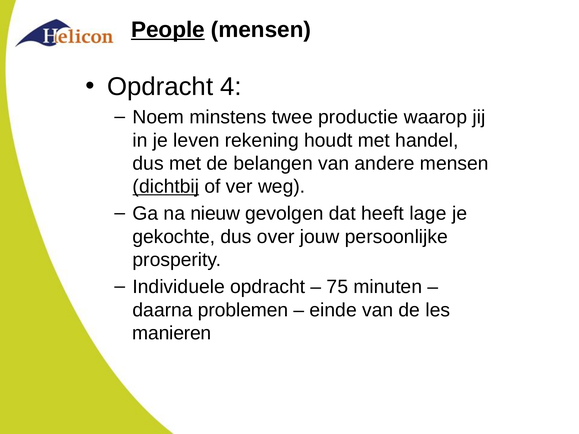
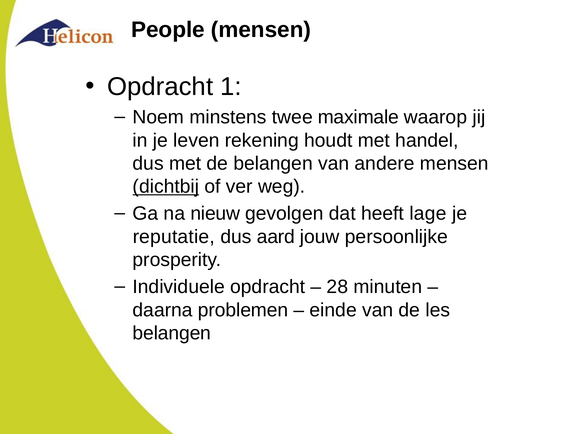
People underline: present -> none (168, 30)
4: 4 -> 1 (231, 87)
productie: productie -> maximale (358, 117)
gekochte: gekochte -> reputatie (174, 237)
over: over -> aard (276, 237)
75: 75 -> 28 (337, 287)
manieren: manieren -> belangen (172, 333)
